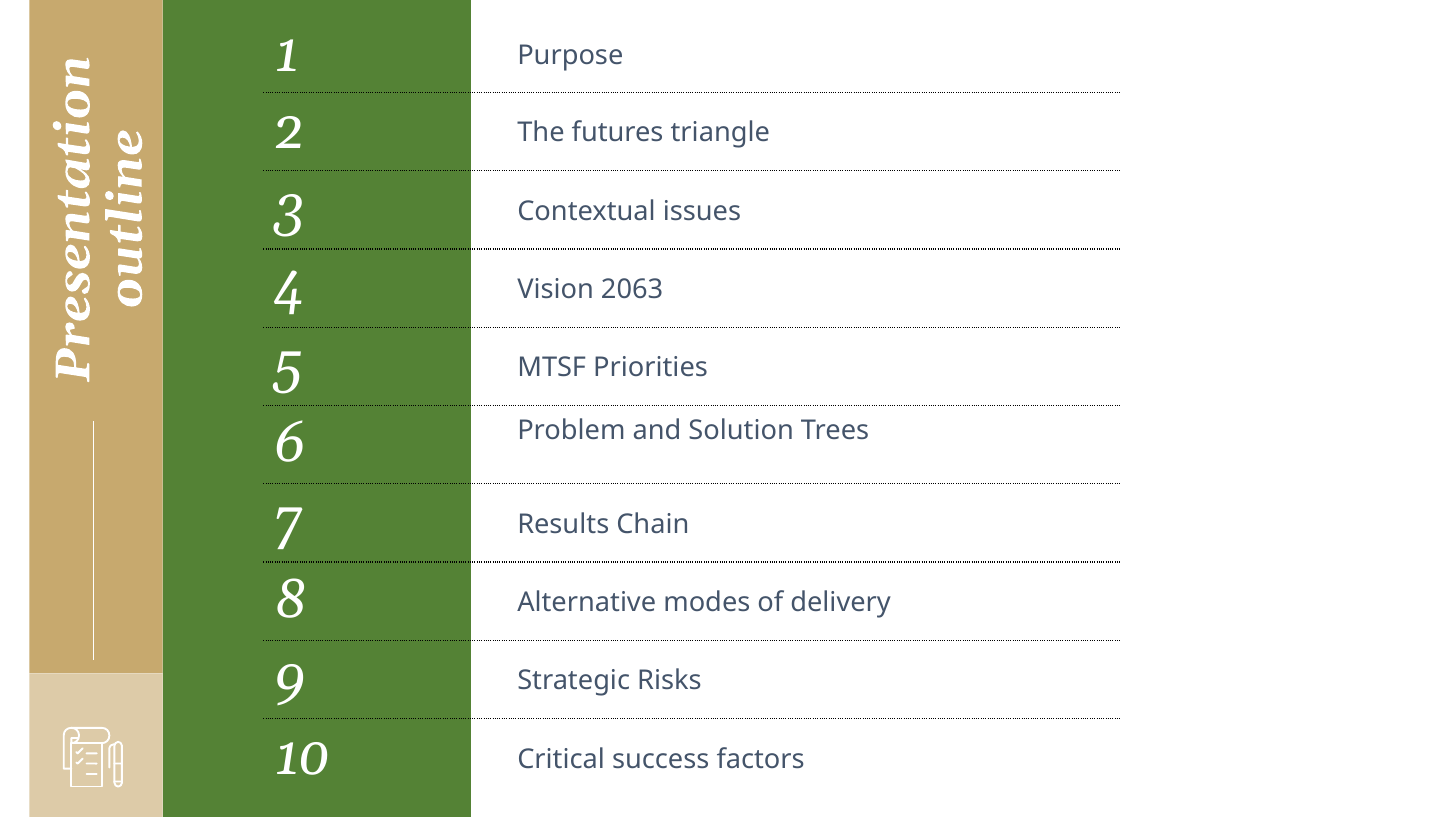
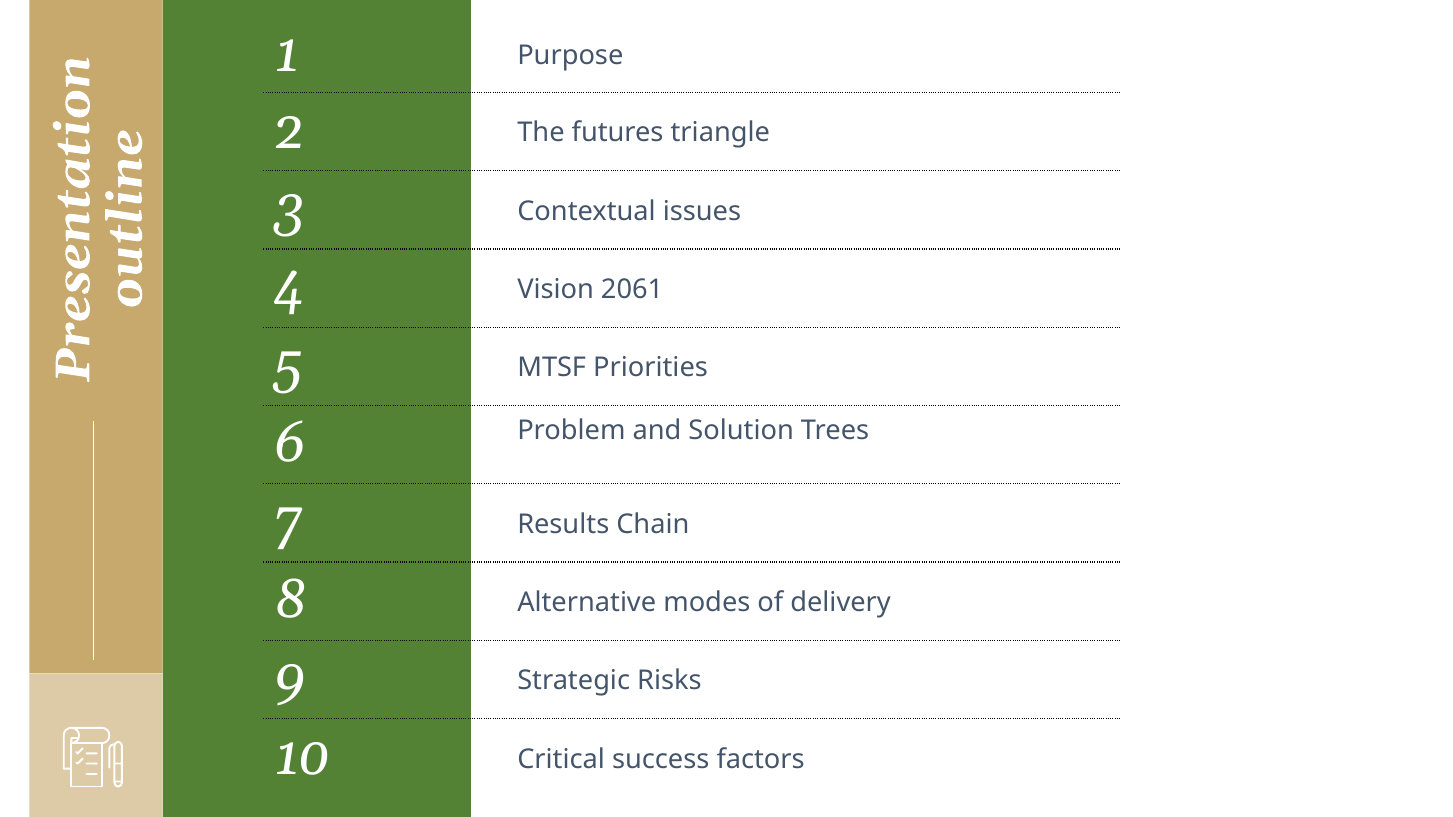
2063: 2063 -> 2061 (632, 290)
